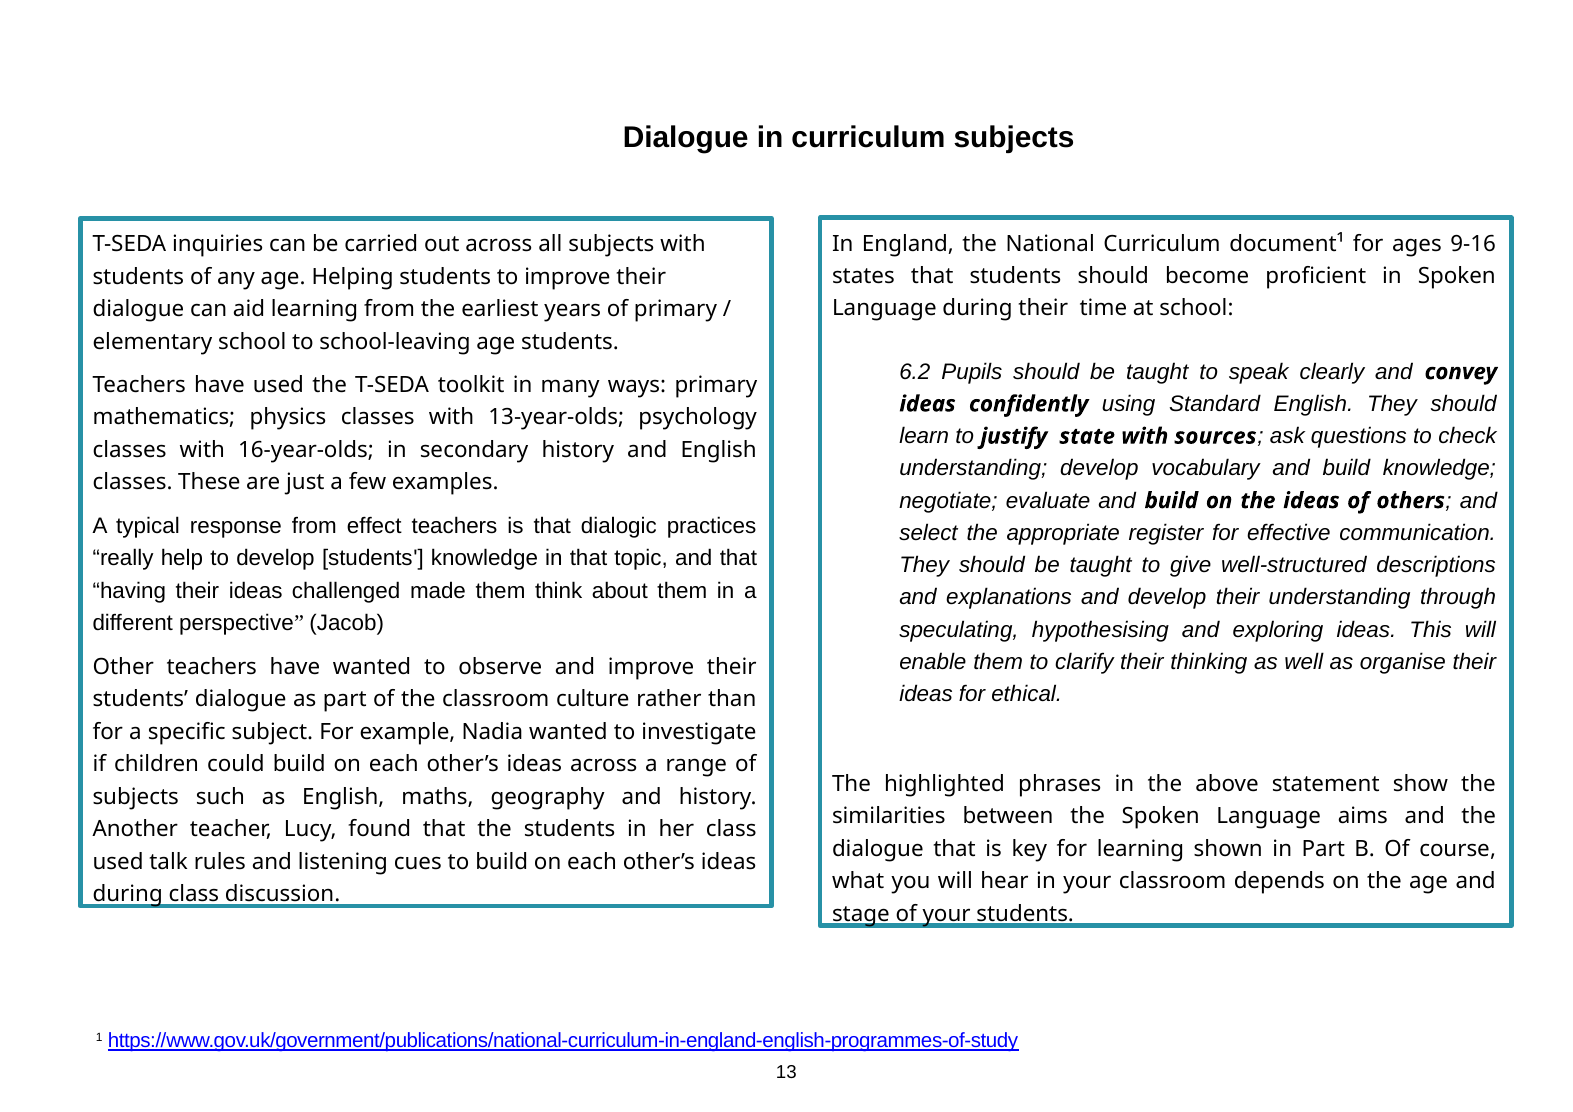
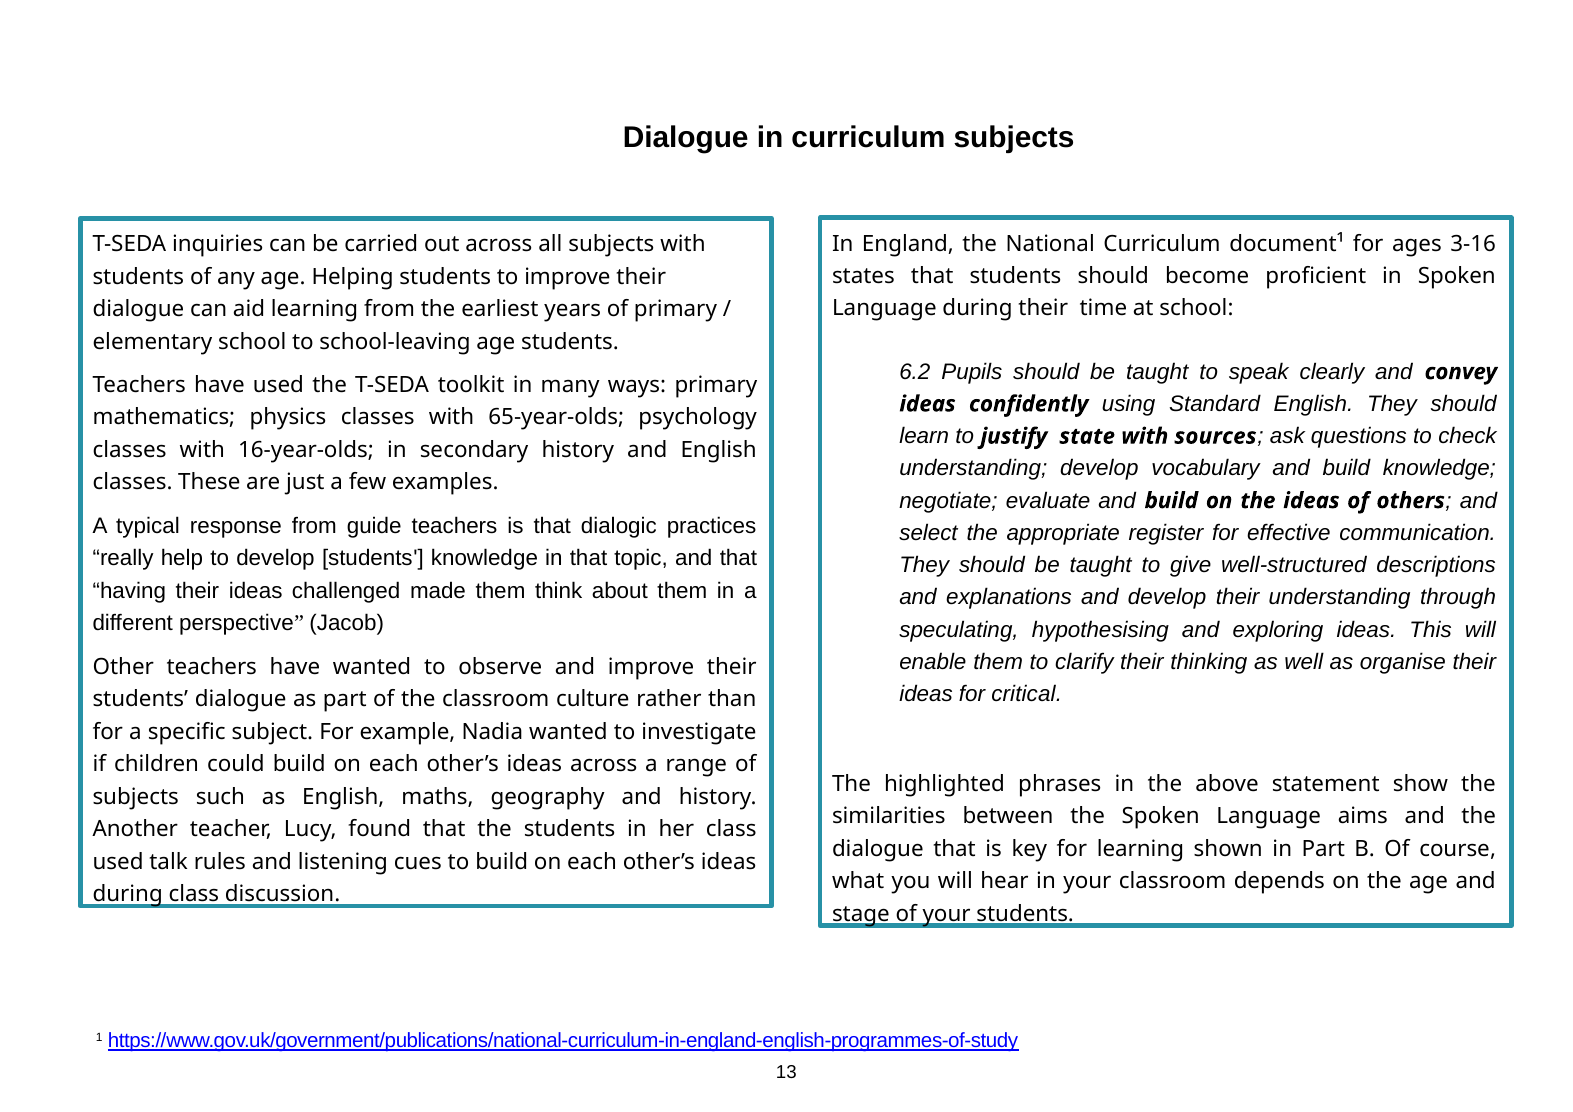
9-16: 9-16 -> 3-16 (1473, 244)
13-year-olds: 13-year-olds -> 65-year-olds (556, 418)
effect: effect -> guide (374, 526)
ethical: ethical -> critical (1027, 694)
